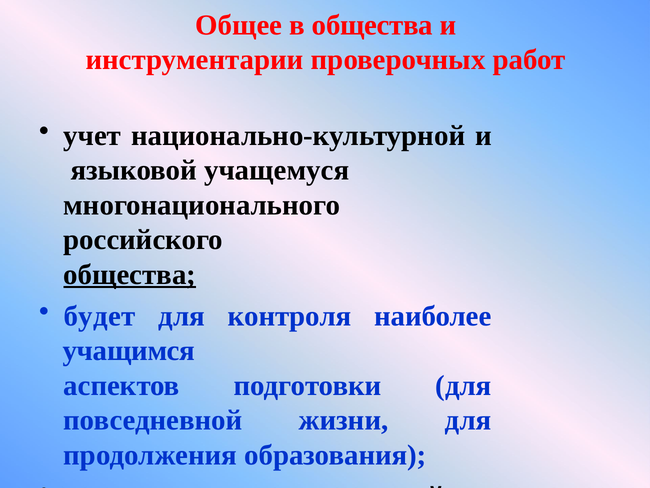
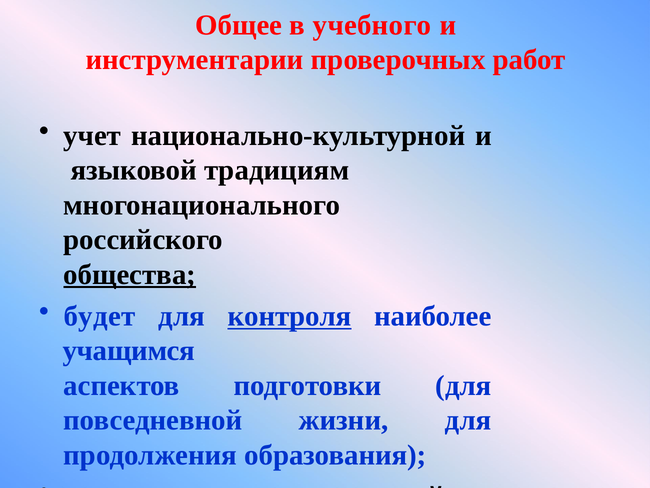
в общества: общества -> учебного (372, 25)
учащемуся: учащемуся -> традициям (277, 170)
контроля underline: none -> present (290, 316)
